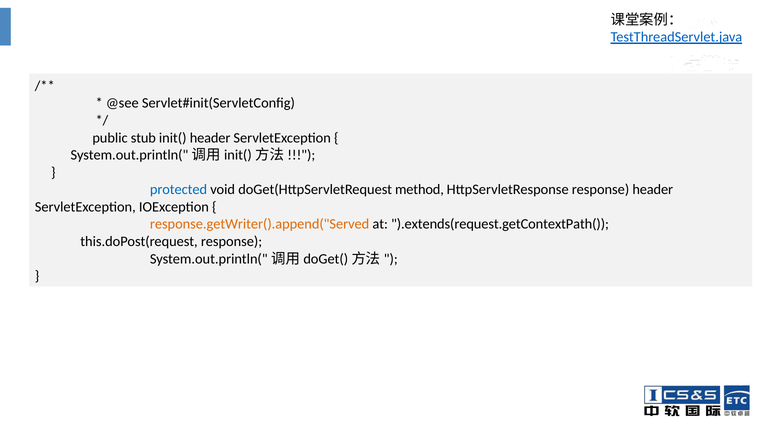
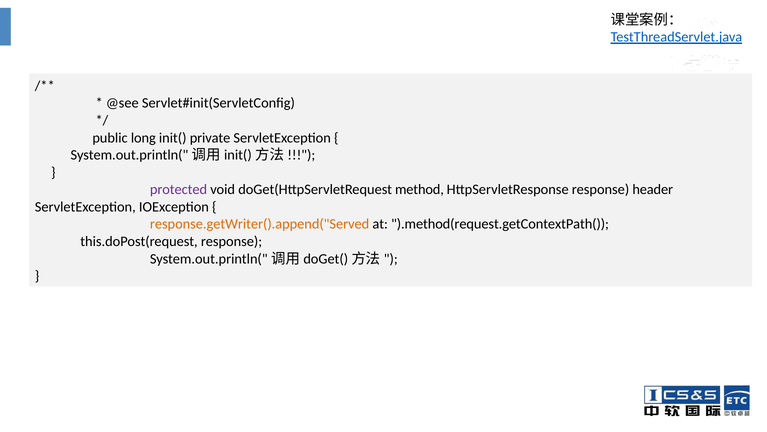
stub: stub -> long (143, 138)
init( header: header -> private (210, 138)
protected colour: blue -> purple (178, 189)
).extends(request.getContextPath(: ).extends(request.getContextPath( -> ).method(request.getContextPath( (500, 224)
